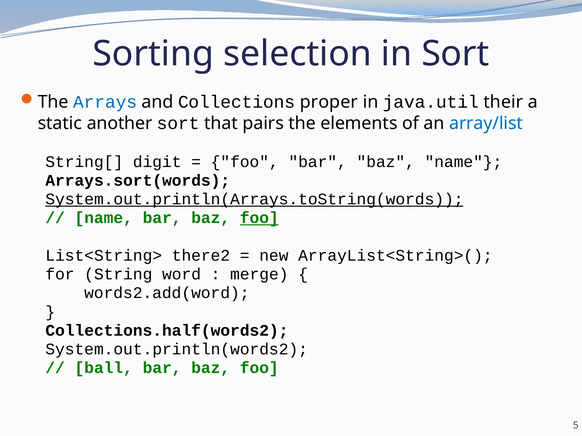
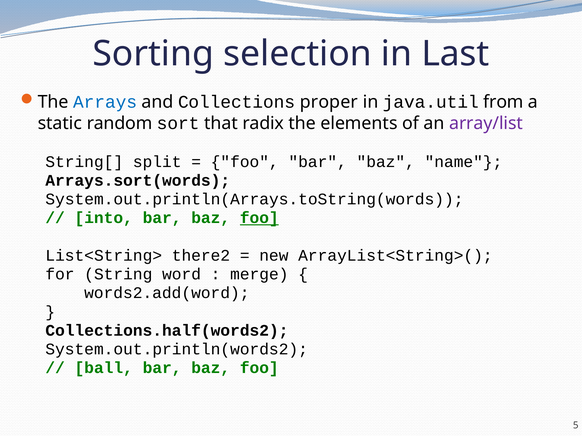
in Sort: Sort -> Last (455, 54)
their: their -> from (503, 102)
another: another -> random (120, 123)
pairs: pairs -> radix (263, 123)
array/list colour: blue -> purple (486, 123)
digit: digit -> split (157, 162)
System.out.println(Arrays.toString(words underline: present -> none (254, 199)
name: name -> into (104, 218)
